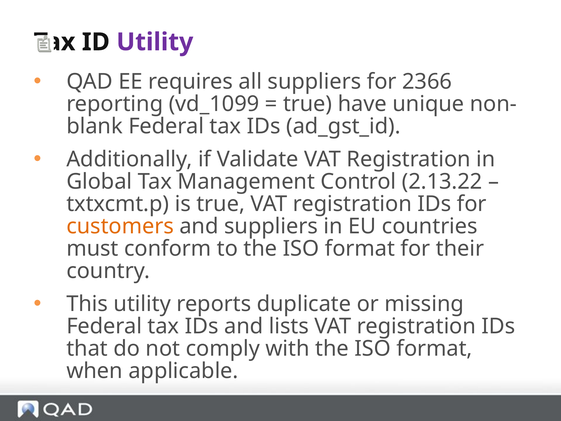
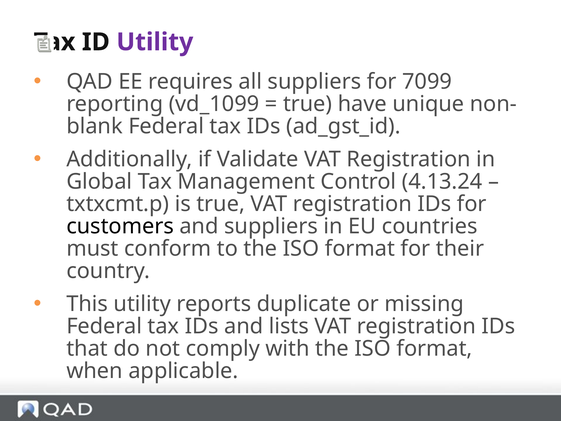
2366: 2366 -> 7099 (427, 82)
2.13.22: 2.13.22 -> 4.13.24 (442, 182)
customers colour: orange -> black (120, 226)
